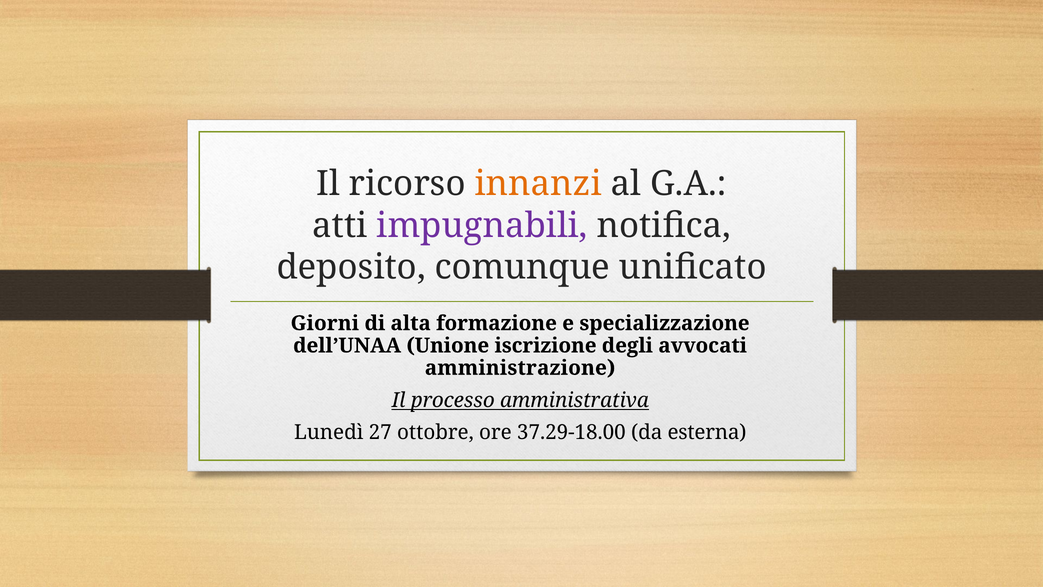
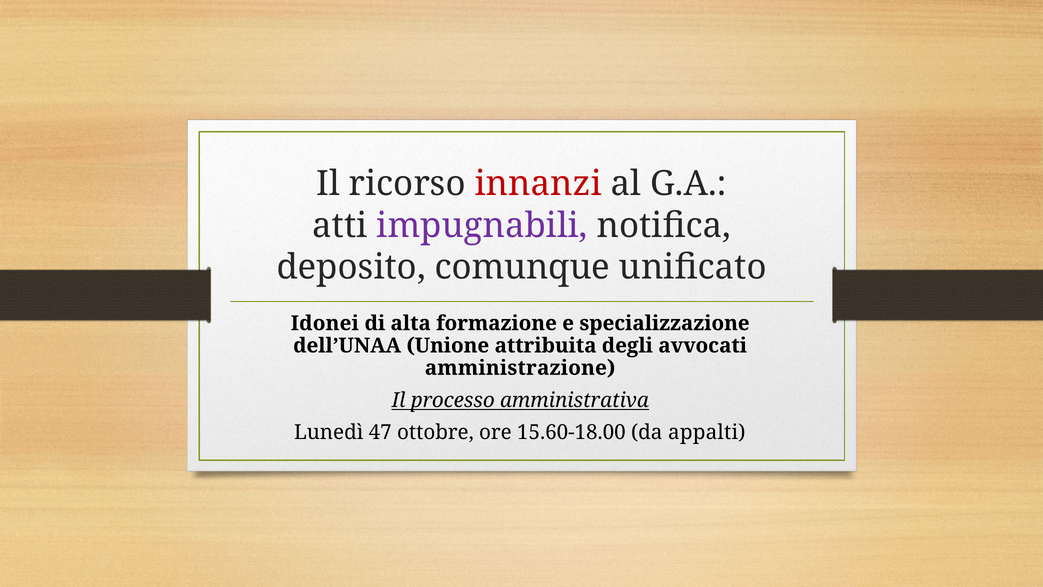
innanzi colour: orange -> red (538, 184)
Giorni: Giorni -> Idonei (325, 323)
iscrizione: iscrizione -> attribuita (546, 345)
27: 27 -> 47 (380, 432)
37.29-18.00: 37.29-18.00 -> 15.60-18.00 (571, 432)
esterna: esterna -> appalti (707, 432)
